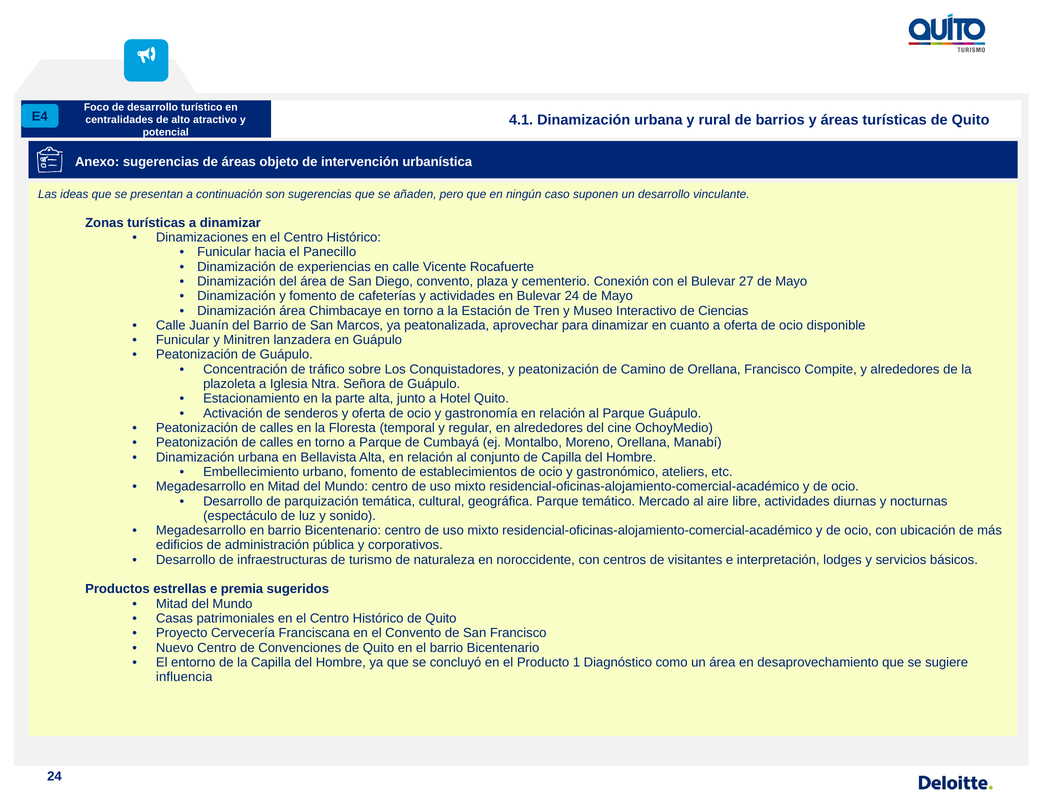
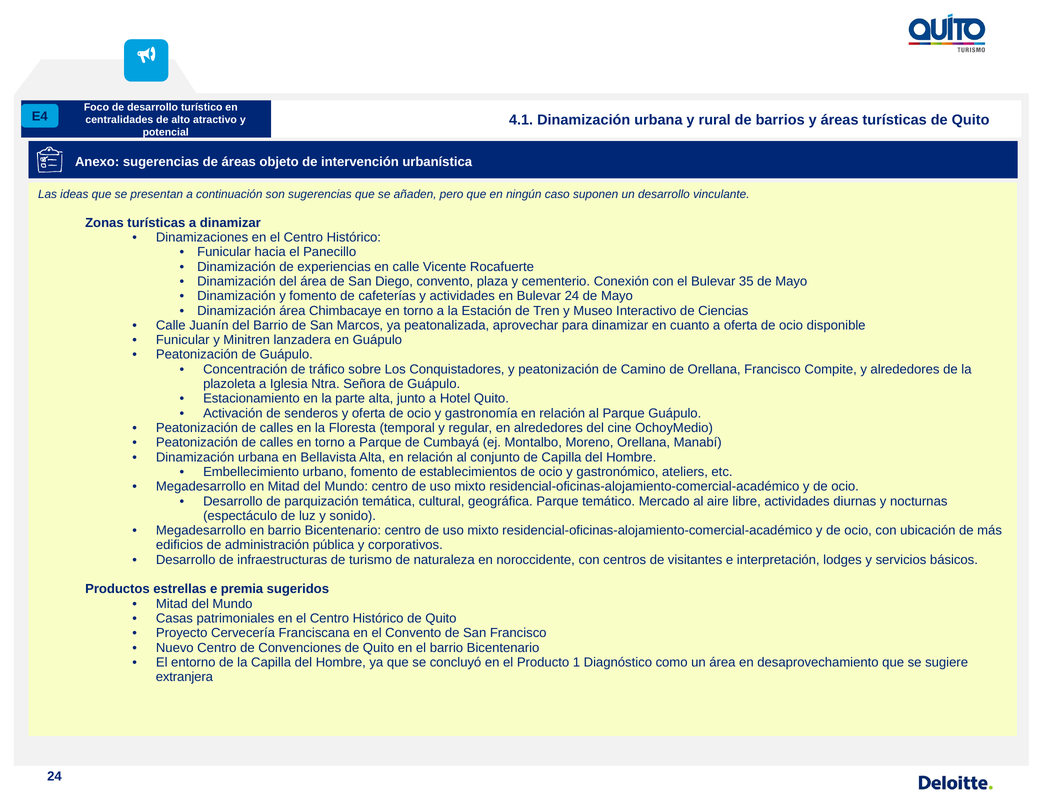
27: 27 -> 35 (746, 281)
influencia: influencia -> extranjera (184, 677)
